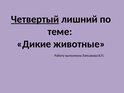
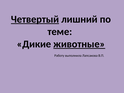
животные underline: none -> present (79, 44)
